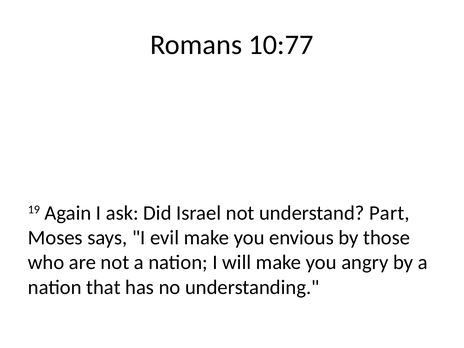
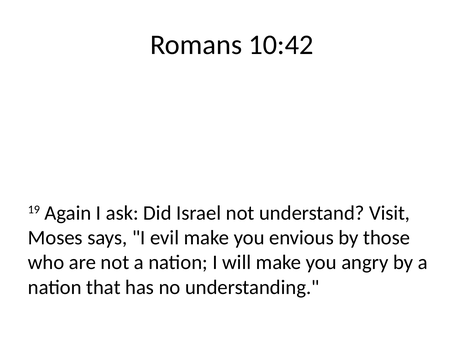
10:77: 10:77 -> 10:42 (281, 45)
Part: Part -> Visit (390, 213)
